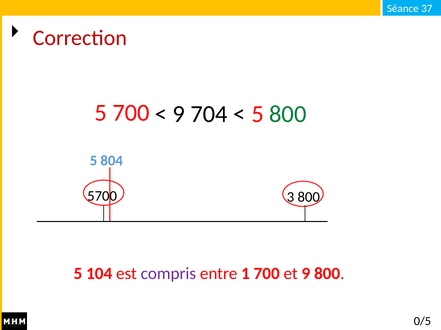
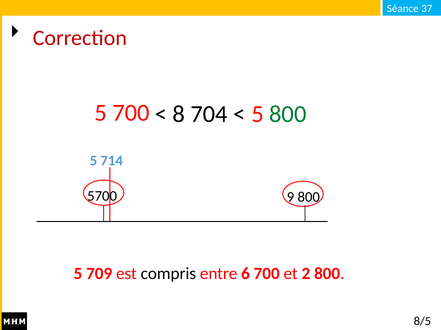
9: 9 -> 8 (179, 114)
804: 804 -> 714 (112, 161)
3: 3 -> 9 (290, 197)
104: 104 -> 709 (99, 274)
compris colour: purple -> black (168, 274)
1: 1 -> 6 (246, 274)
et 9: 9 -> 2 (306, 274)
0/5: 0/5 -> 8/5 (422, 322)
